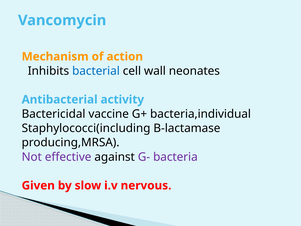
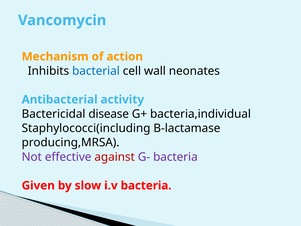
vaccine: vaccine -> disease (109, 114)
against colour: black -> red (115, 157)
i.v nervous: nervous -> bacteria (146, 185)
